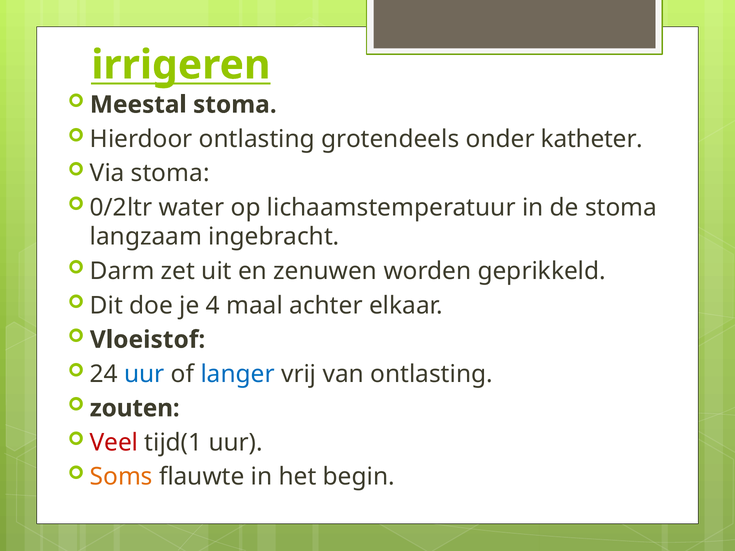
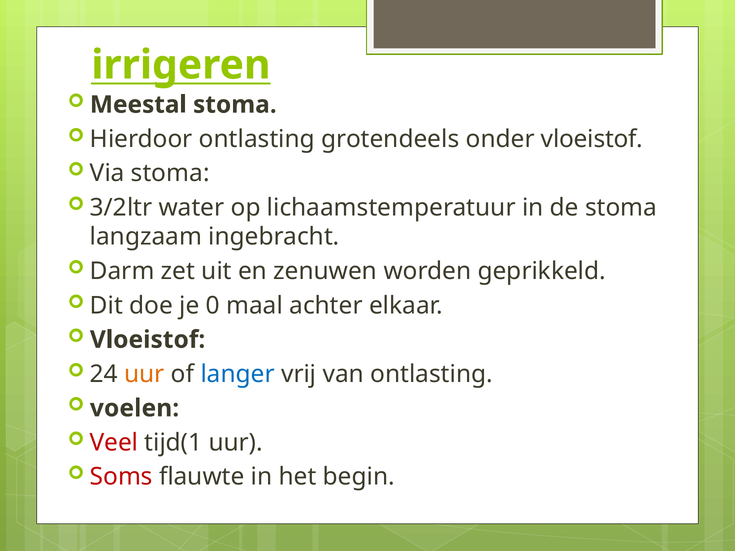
onder katheter: katheter -> vloeistof (592, 139)
0/2ltr: 0/2ltr -> 3/2ltr (121, 208)
4: 4 -> 0 (213, 306)
uur colour: blue -> orange (144, 374)
zouten: zouten -> voelen (135, 408)
Soms colour: orange -> red (121, 477)
